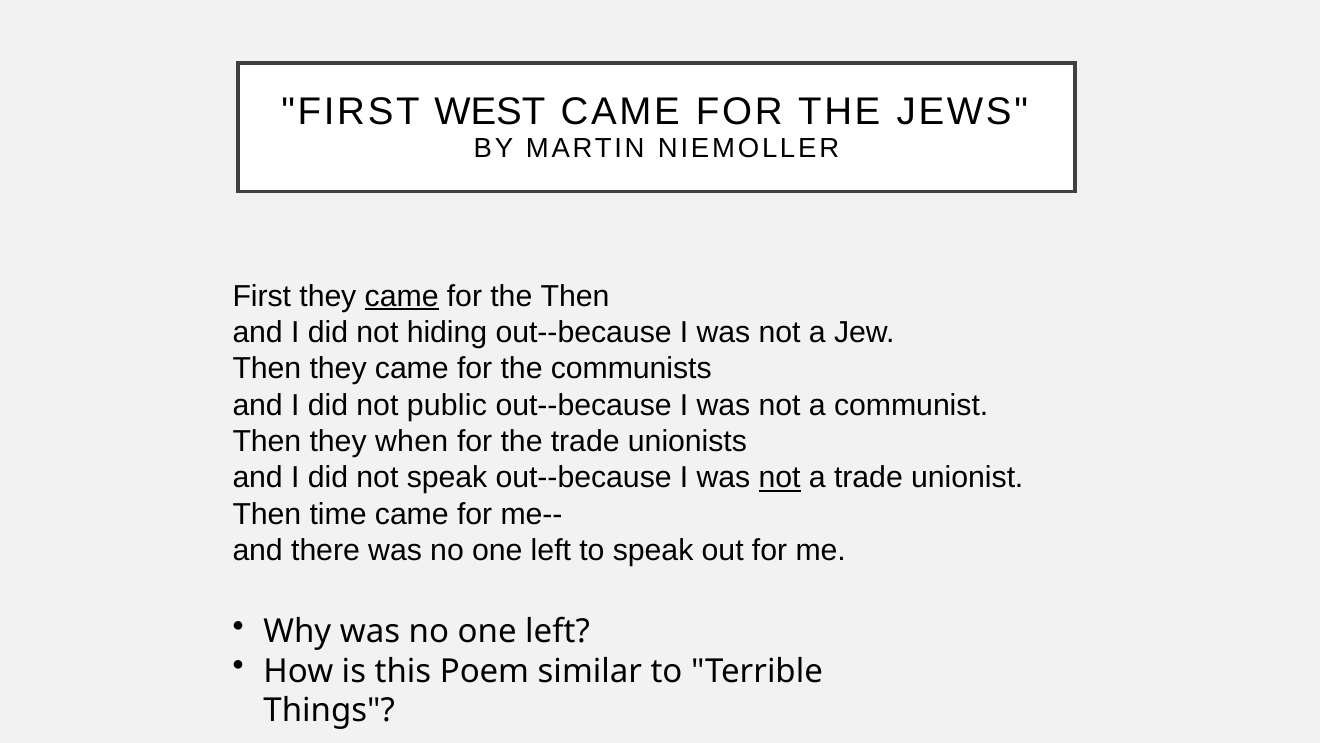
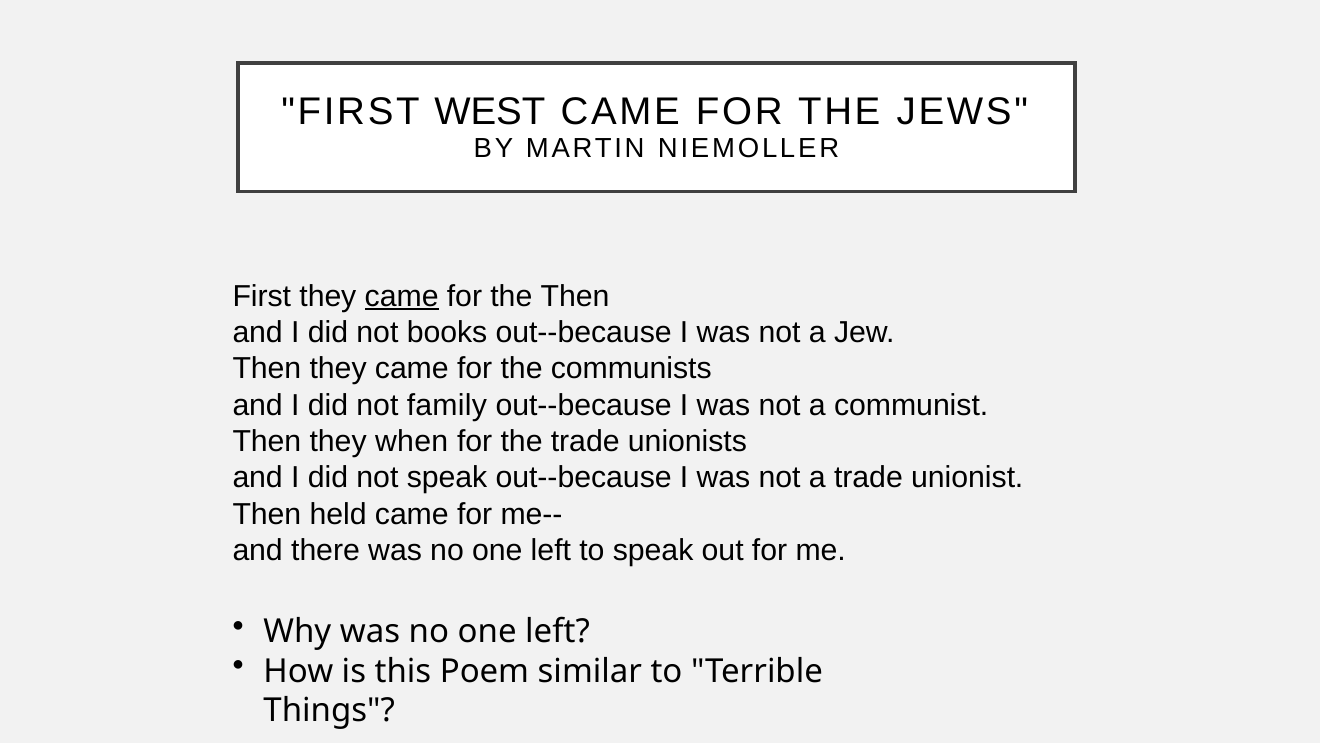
hiding: hiding -> books (447, 332)
public: public -> family (447, 405)
not underline: present -> none (780, 477)
time: time -> held (338, 514)
